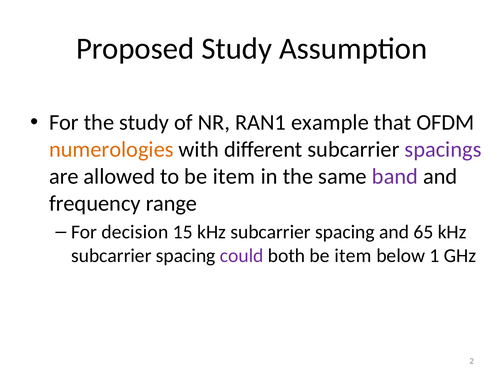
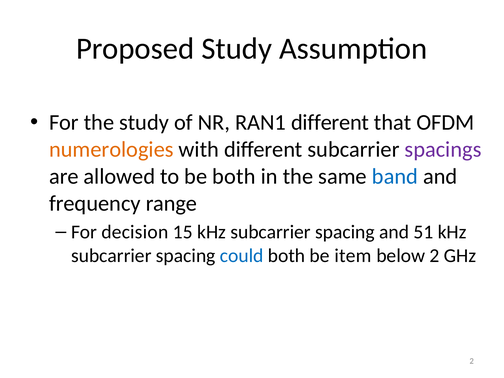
RAN1 example: example -> different (330, 123)
to be item: item -> both (234, 176)
band colour: purple -> blue (395, 176)
65: 65 -> 51 (423, 232)
could colour: purple -> blue (242, 256)
below 1: 1 -> 2 (434, 256)
